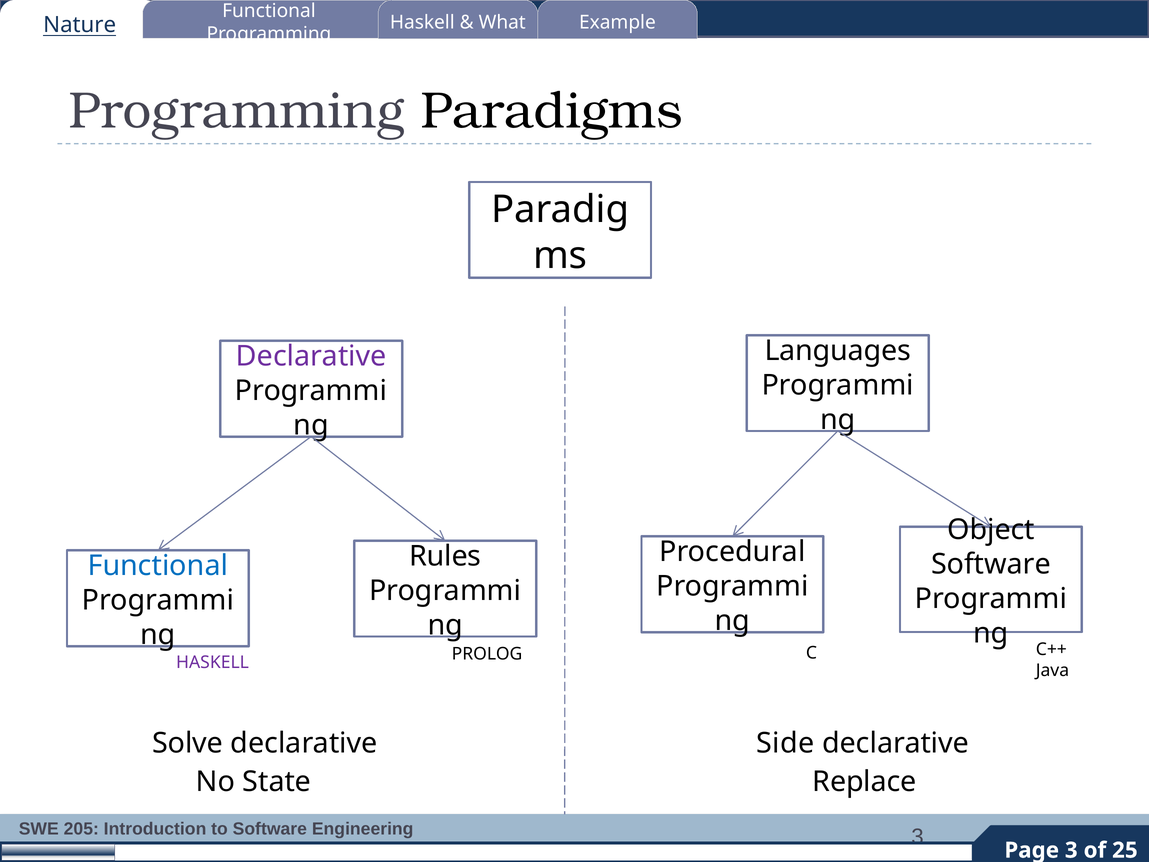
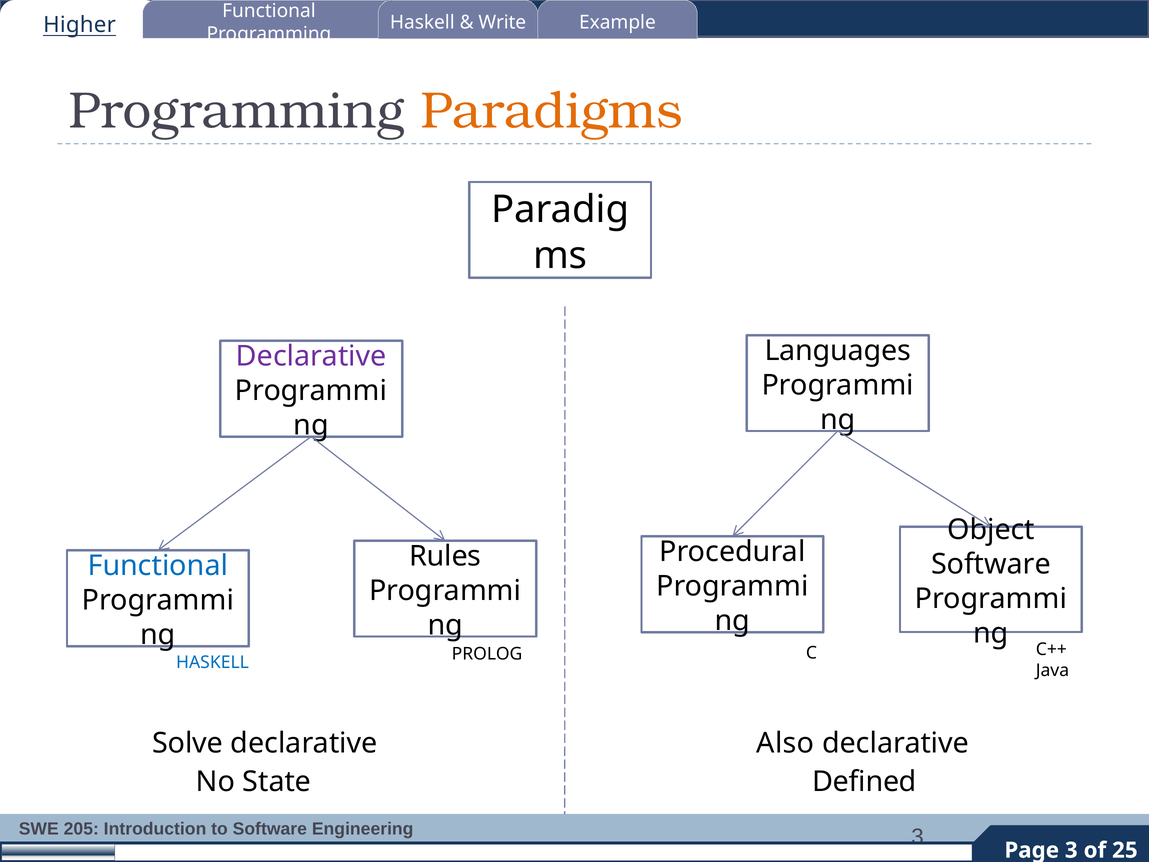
What: What -> Write (502, 23)
Nature: Nature -> Higher (80, 25)
Paradigms colour: black -> orange (552, 111)
HASKELL colour: purple -> blue (212, 662)
Side: Side -> Also (785, 743)
Replace: Replace -> Defined (864, 781)
